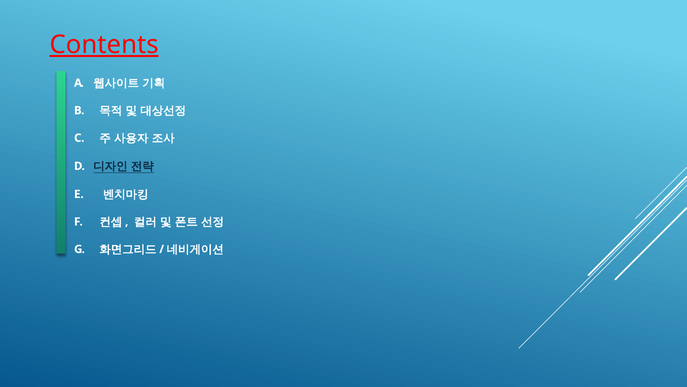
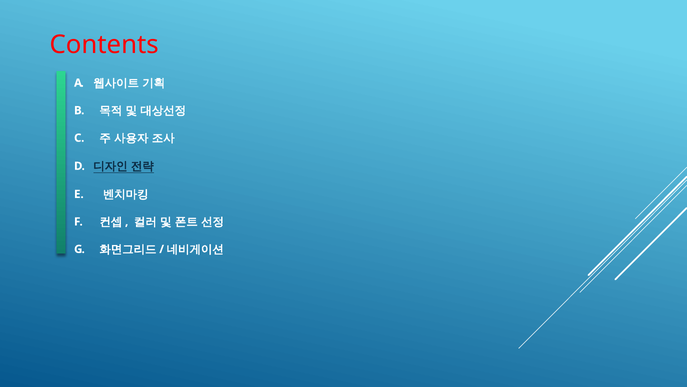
Contents underline: present -> none (104, 45)
